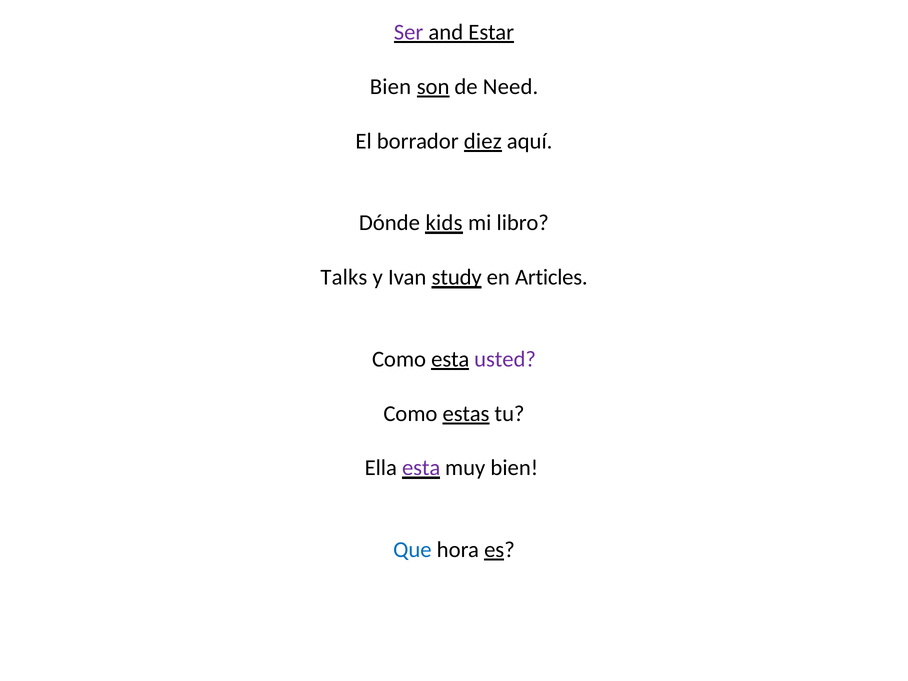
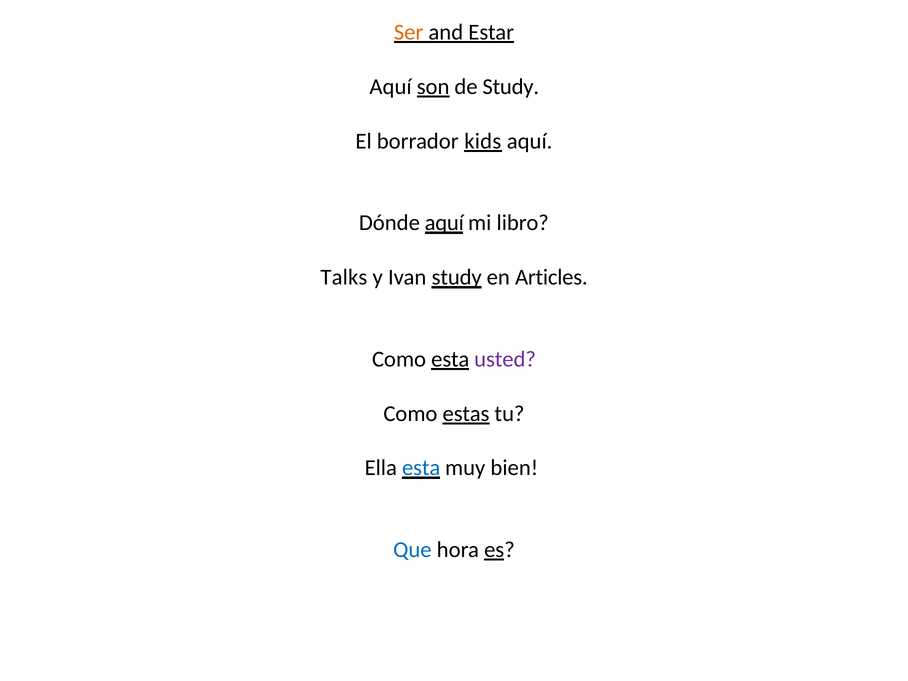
Ser colour: purple -> orange (409, 32)
Bien: Bien -> Aquí (391, 87)
de Need: Need -> Study (511, 87)
diez: diez -> kids (483, 141)
Dónde kids: kids -> aquí (444, 223)
esta colour: purple -> blue (421, 468)
